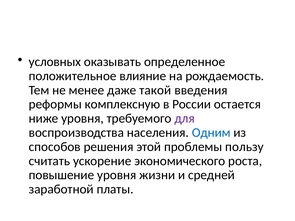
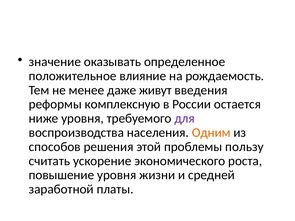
условных: условных -> значение (55, 62)
такой: такой -> живут (155, 90)
Одним colour: blue -> orange (211, 133)
